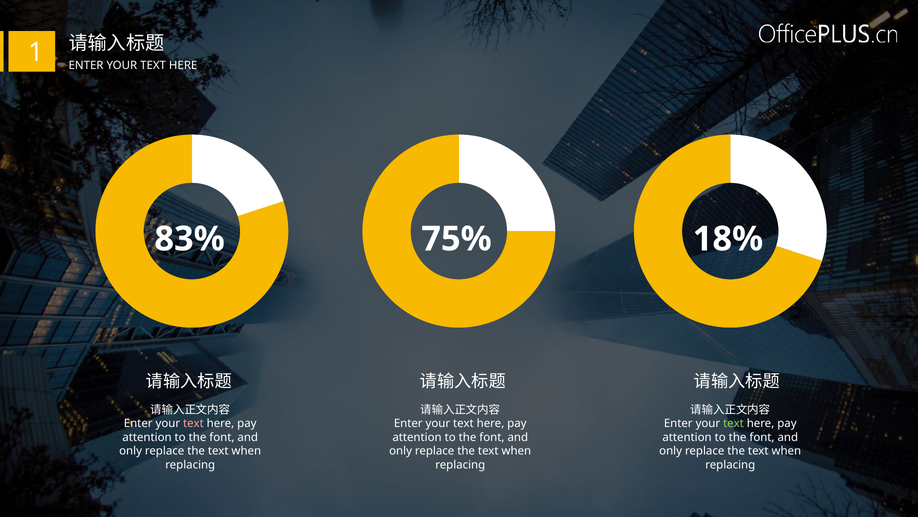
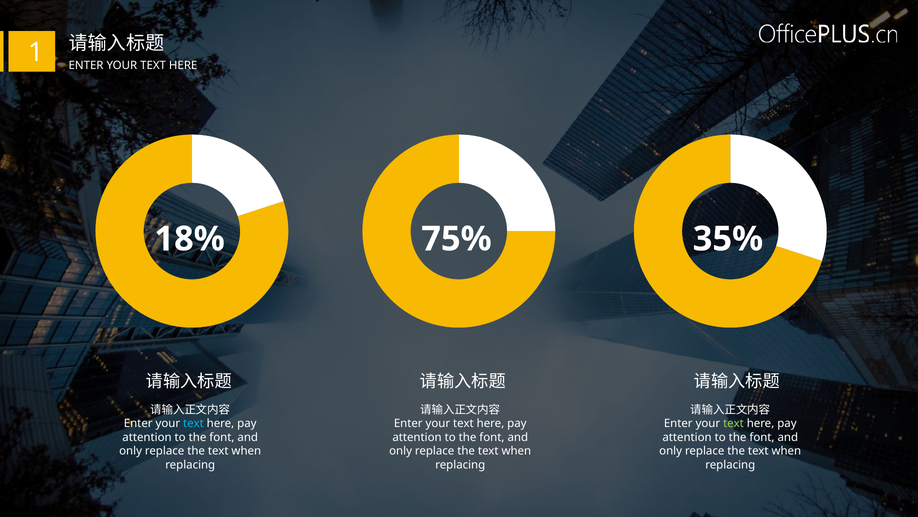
83%: 83% -> 18% (190, 239)
18%: 18% -> 35% (728, 239)
text colour: pink -> light blue (193, 423)
